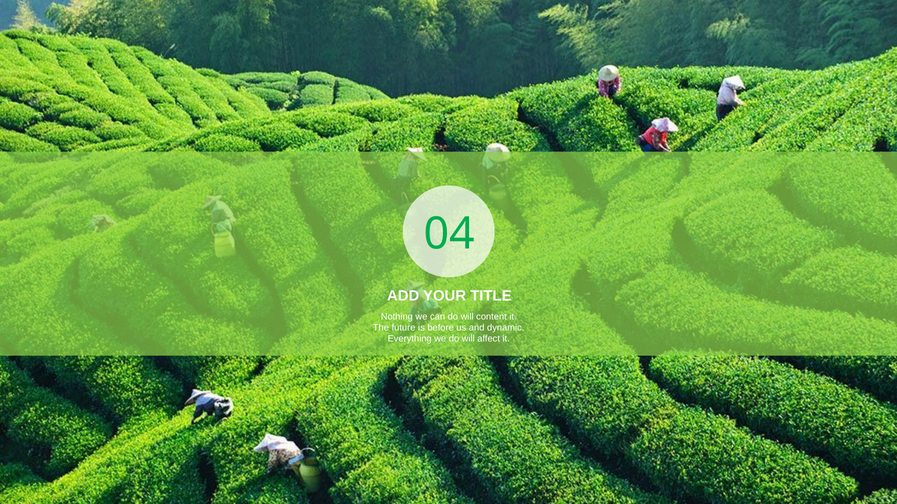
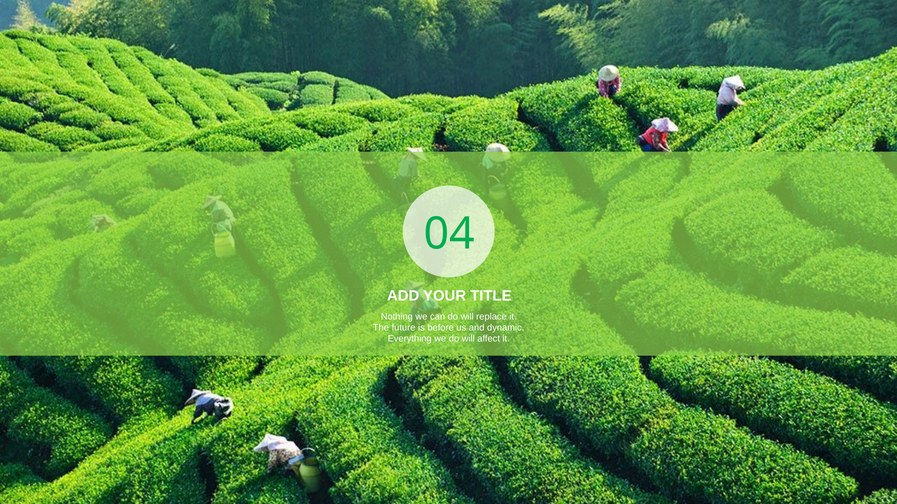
content: content -> replace (491, 317)
